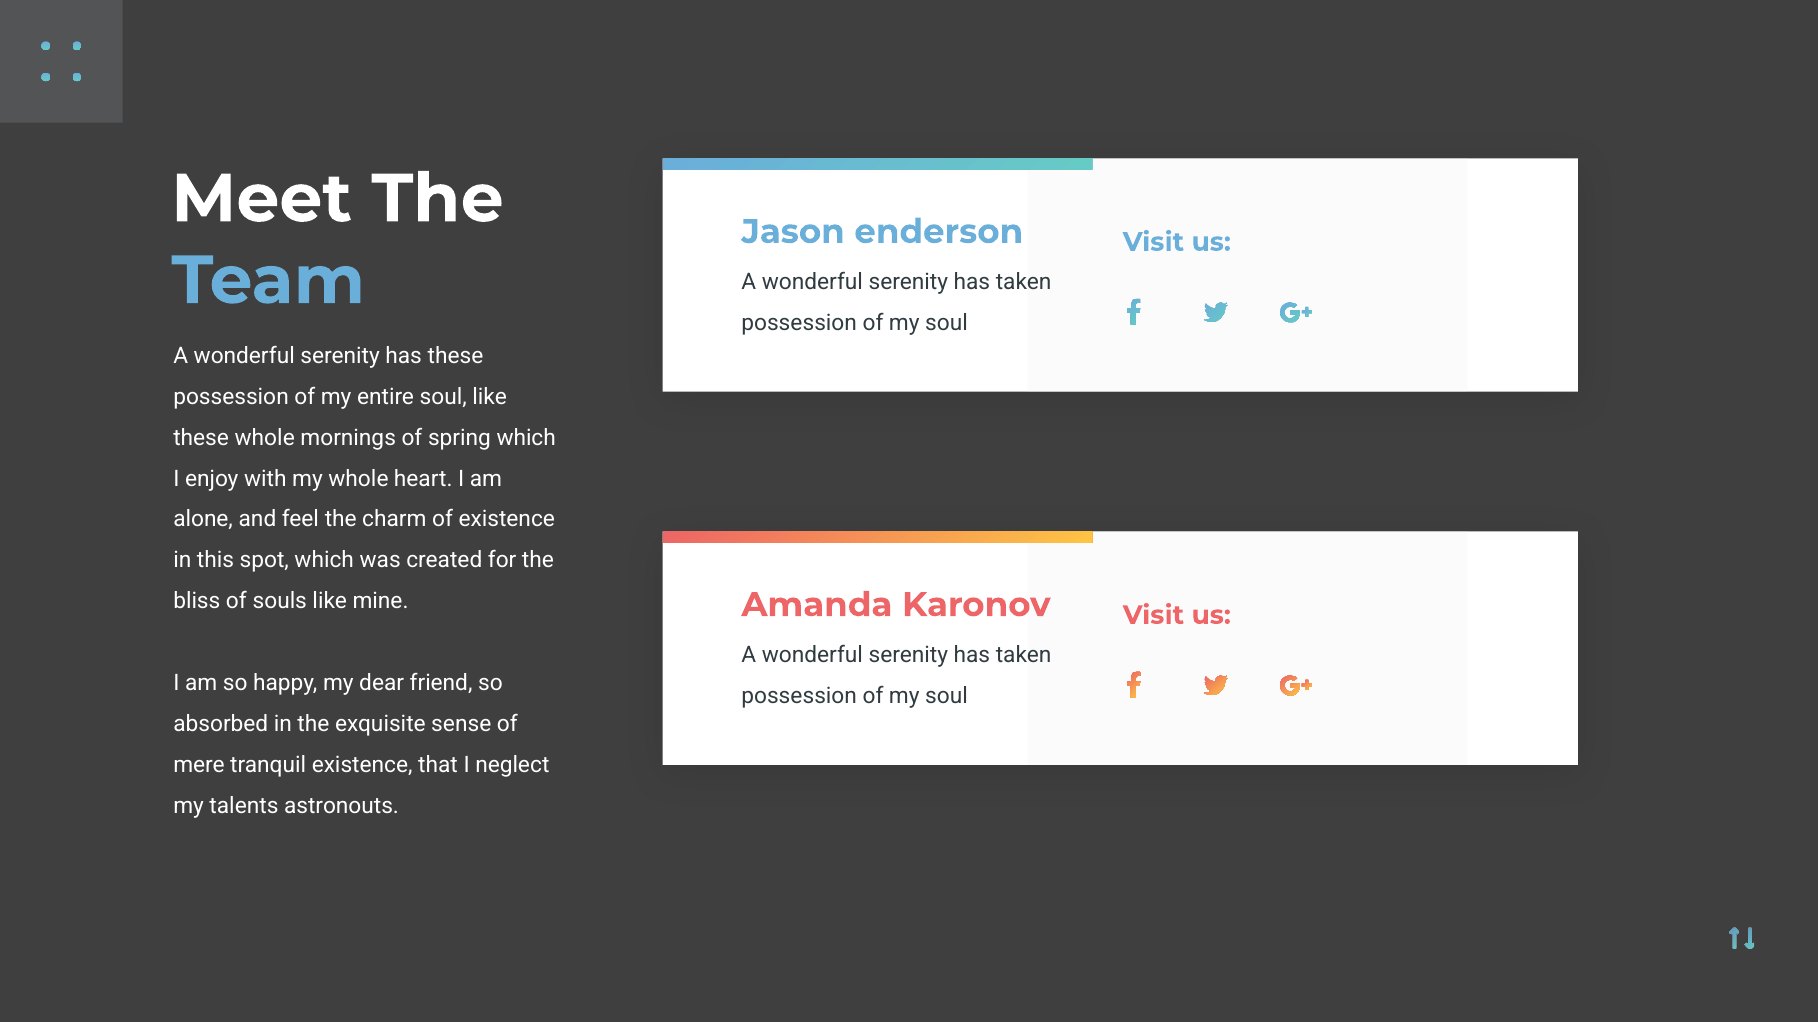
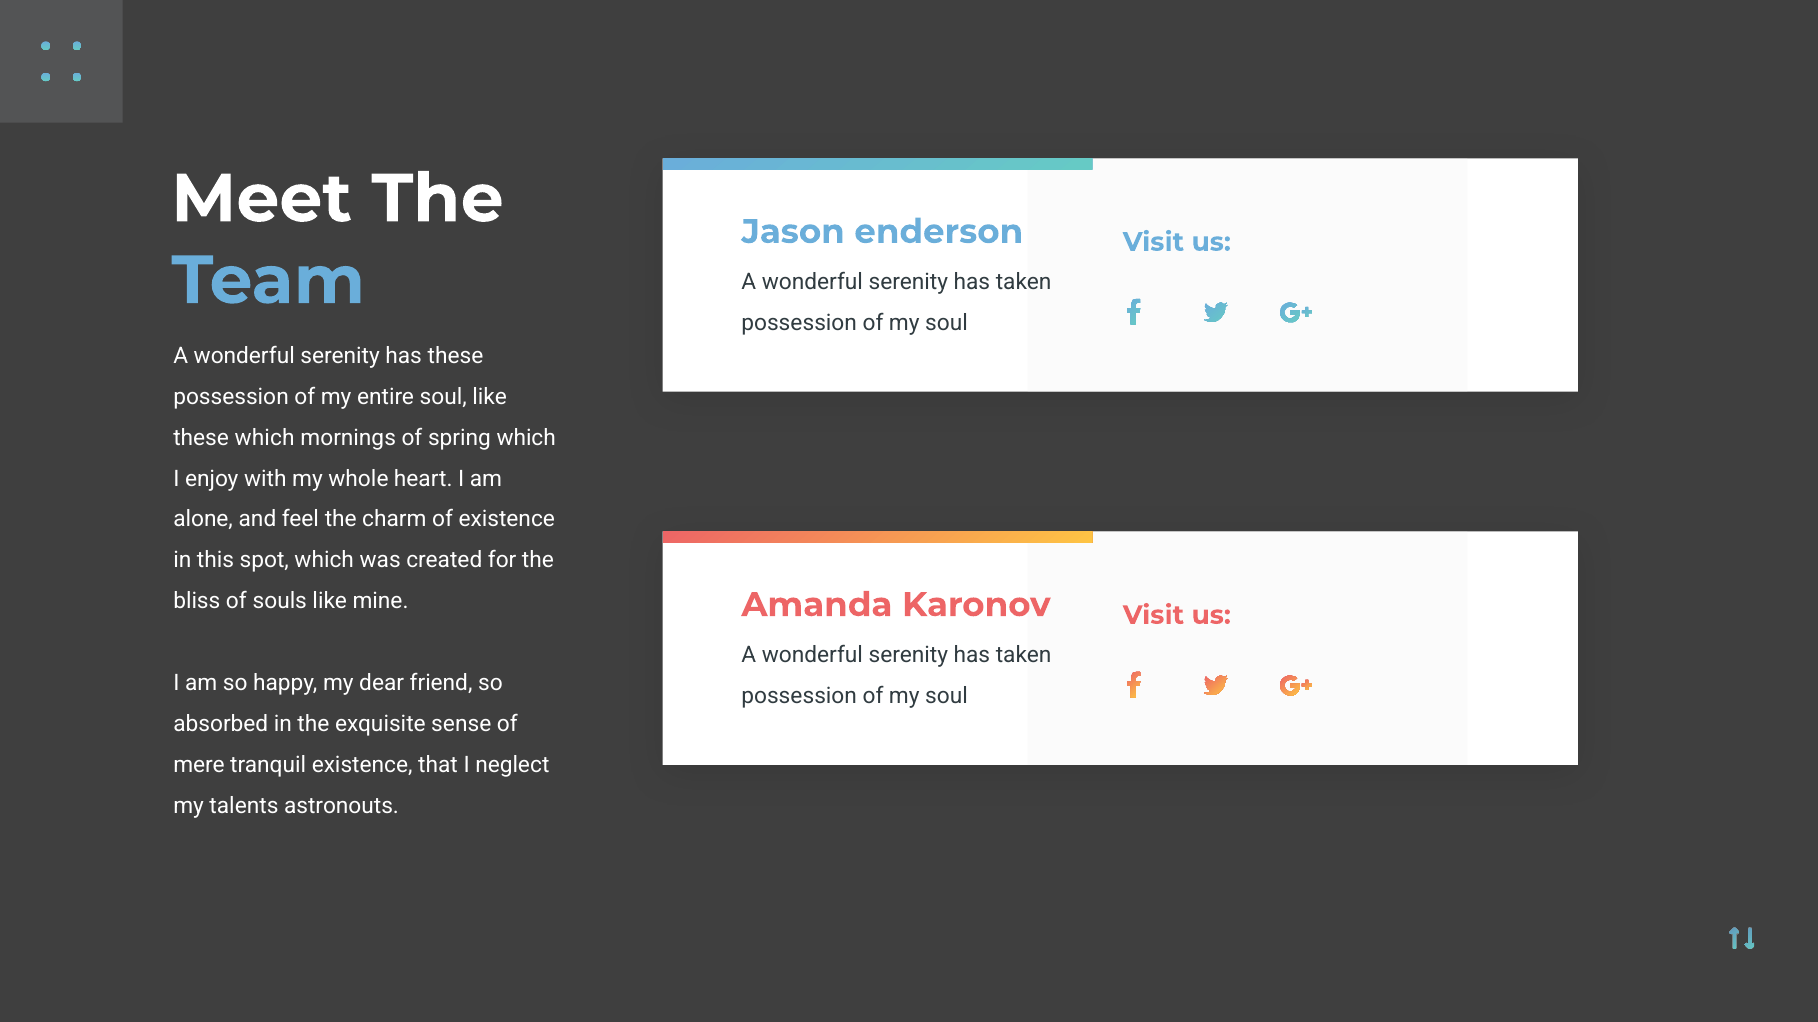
these whole: whole -> which (265, 438)
